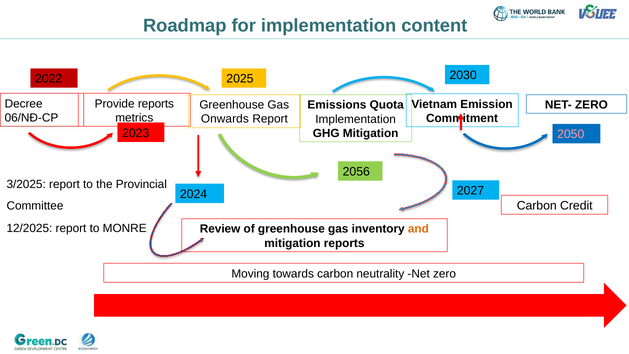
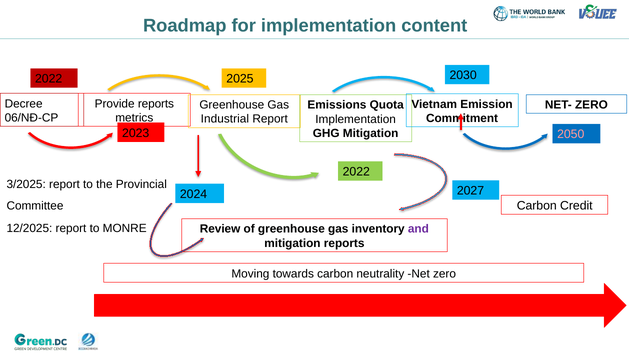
Onwards: Onwards -> Industrial (225, 119)
2056: 2056 -> 2022 (356, 172)
and colour: orange -> purple (418, 229)
